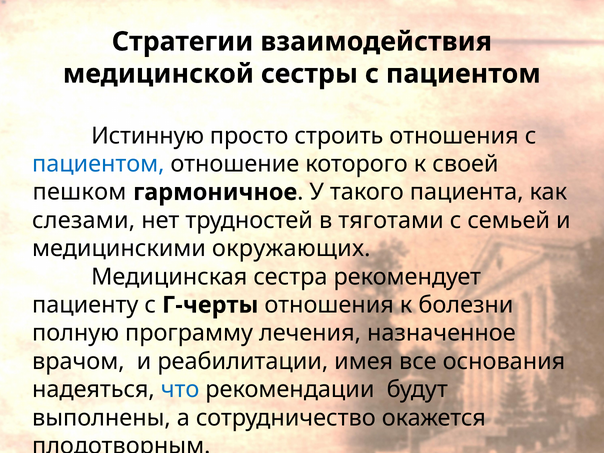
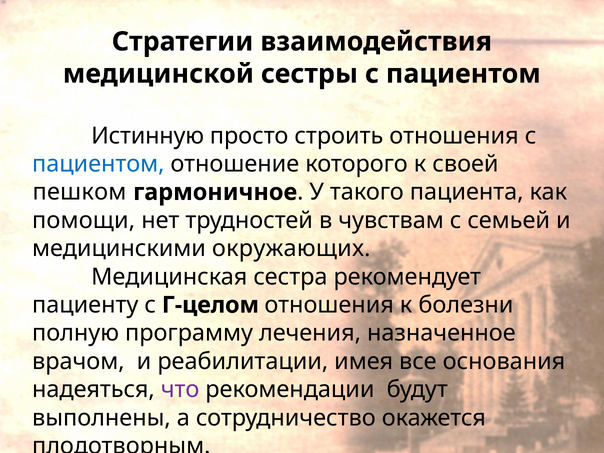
слезами: слезами -> помощи (84, 220)
тяготами: тяготами -> чувствам (391, 220)
Г-черты: Г-черты -> Г-целом (210, 305)
что colour: blue -> purple (180, 390)
